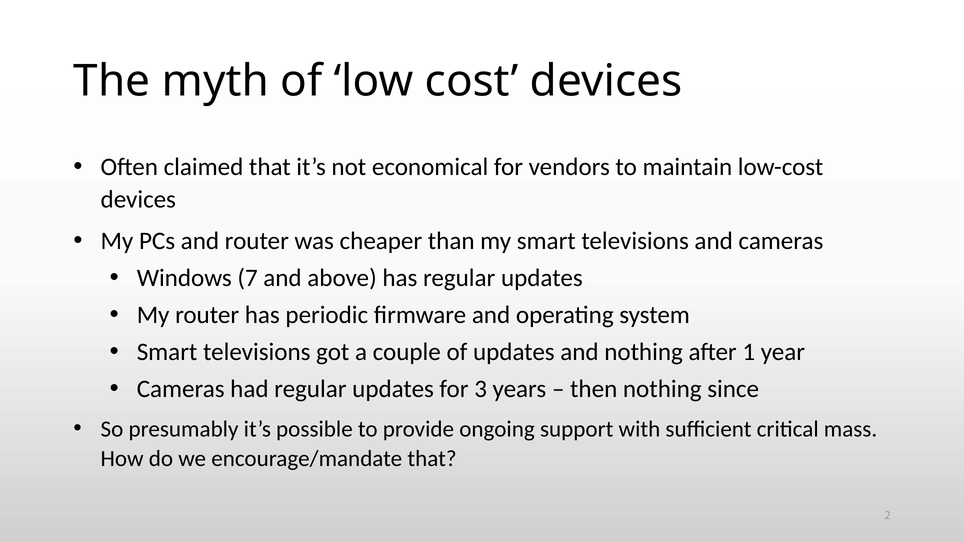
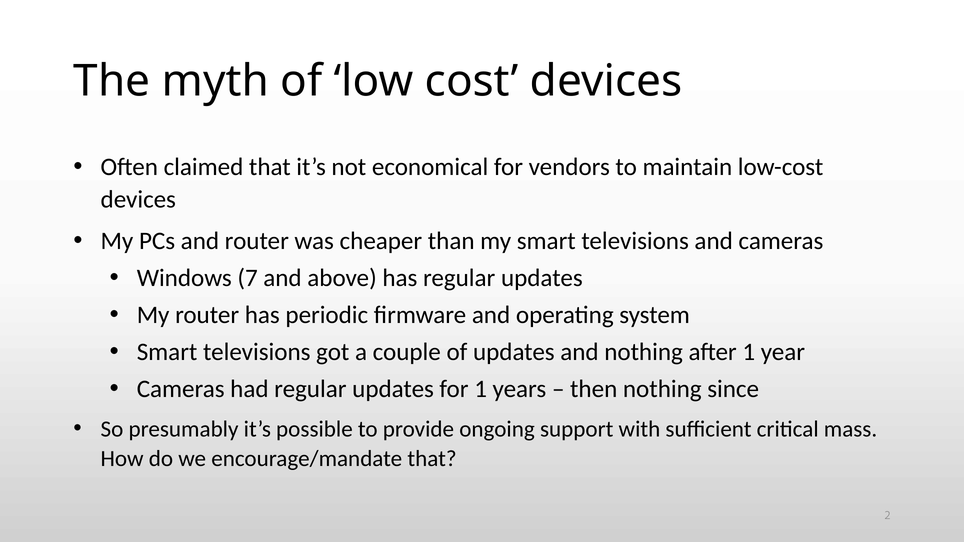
for 3: 3 -> 1 (481, 389)
